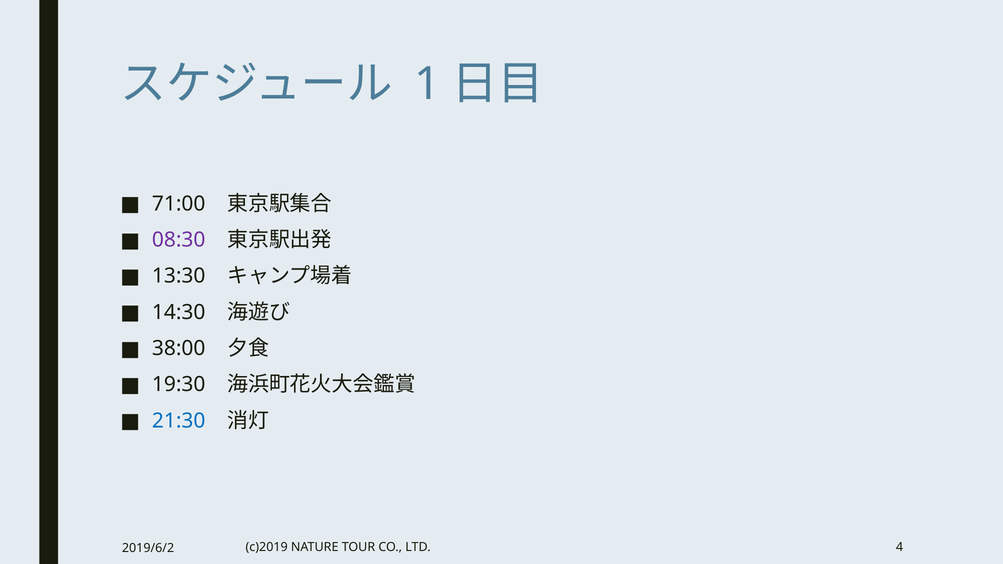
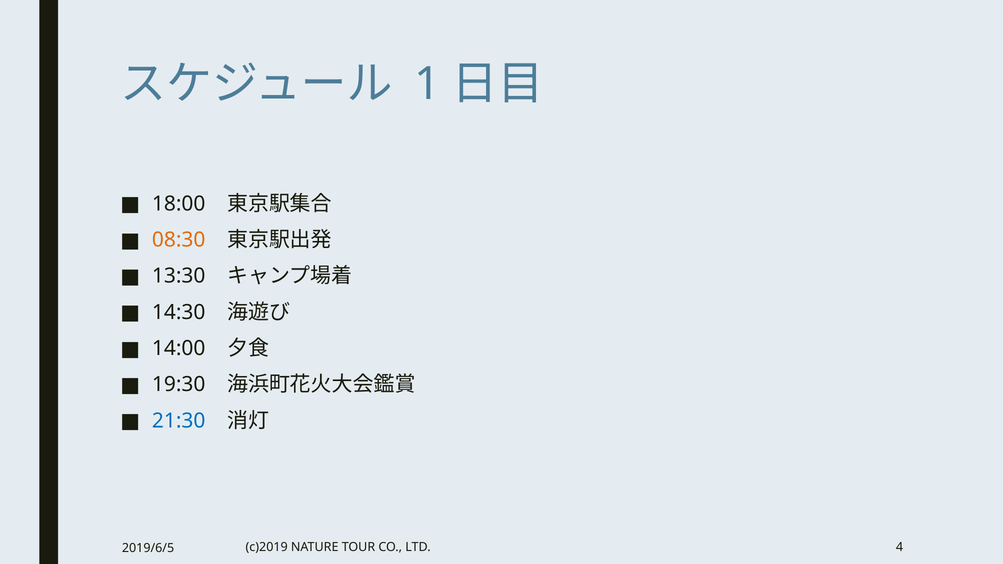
71:00: 71:00 -> 18:00 (179, 204)
08:30 colour: purple -> orange (179, 240)
38:00: 38:00 -> 14:00 (179, 348)
2019/6/2: 2019/6/2 -> 2019/6/5 (148, 548)
